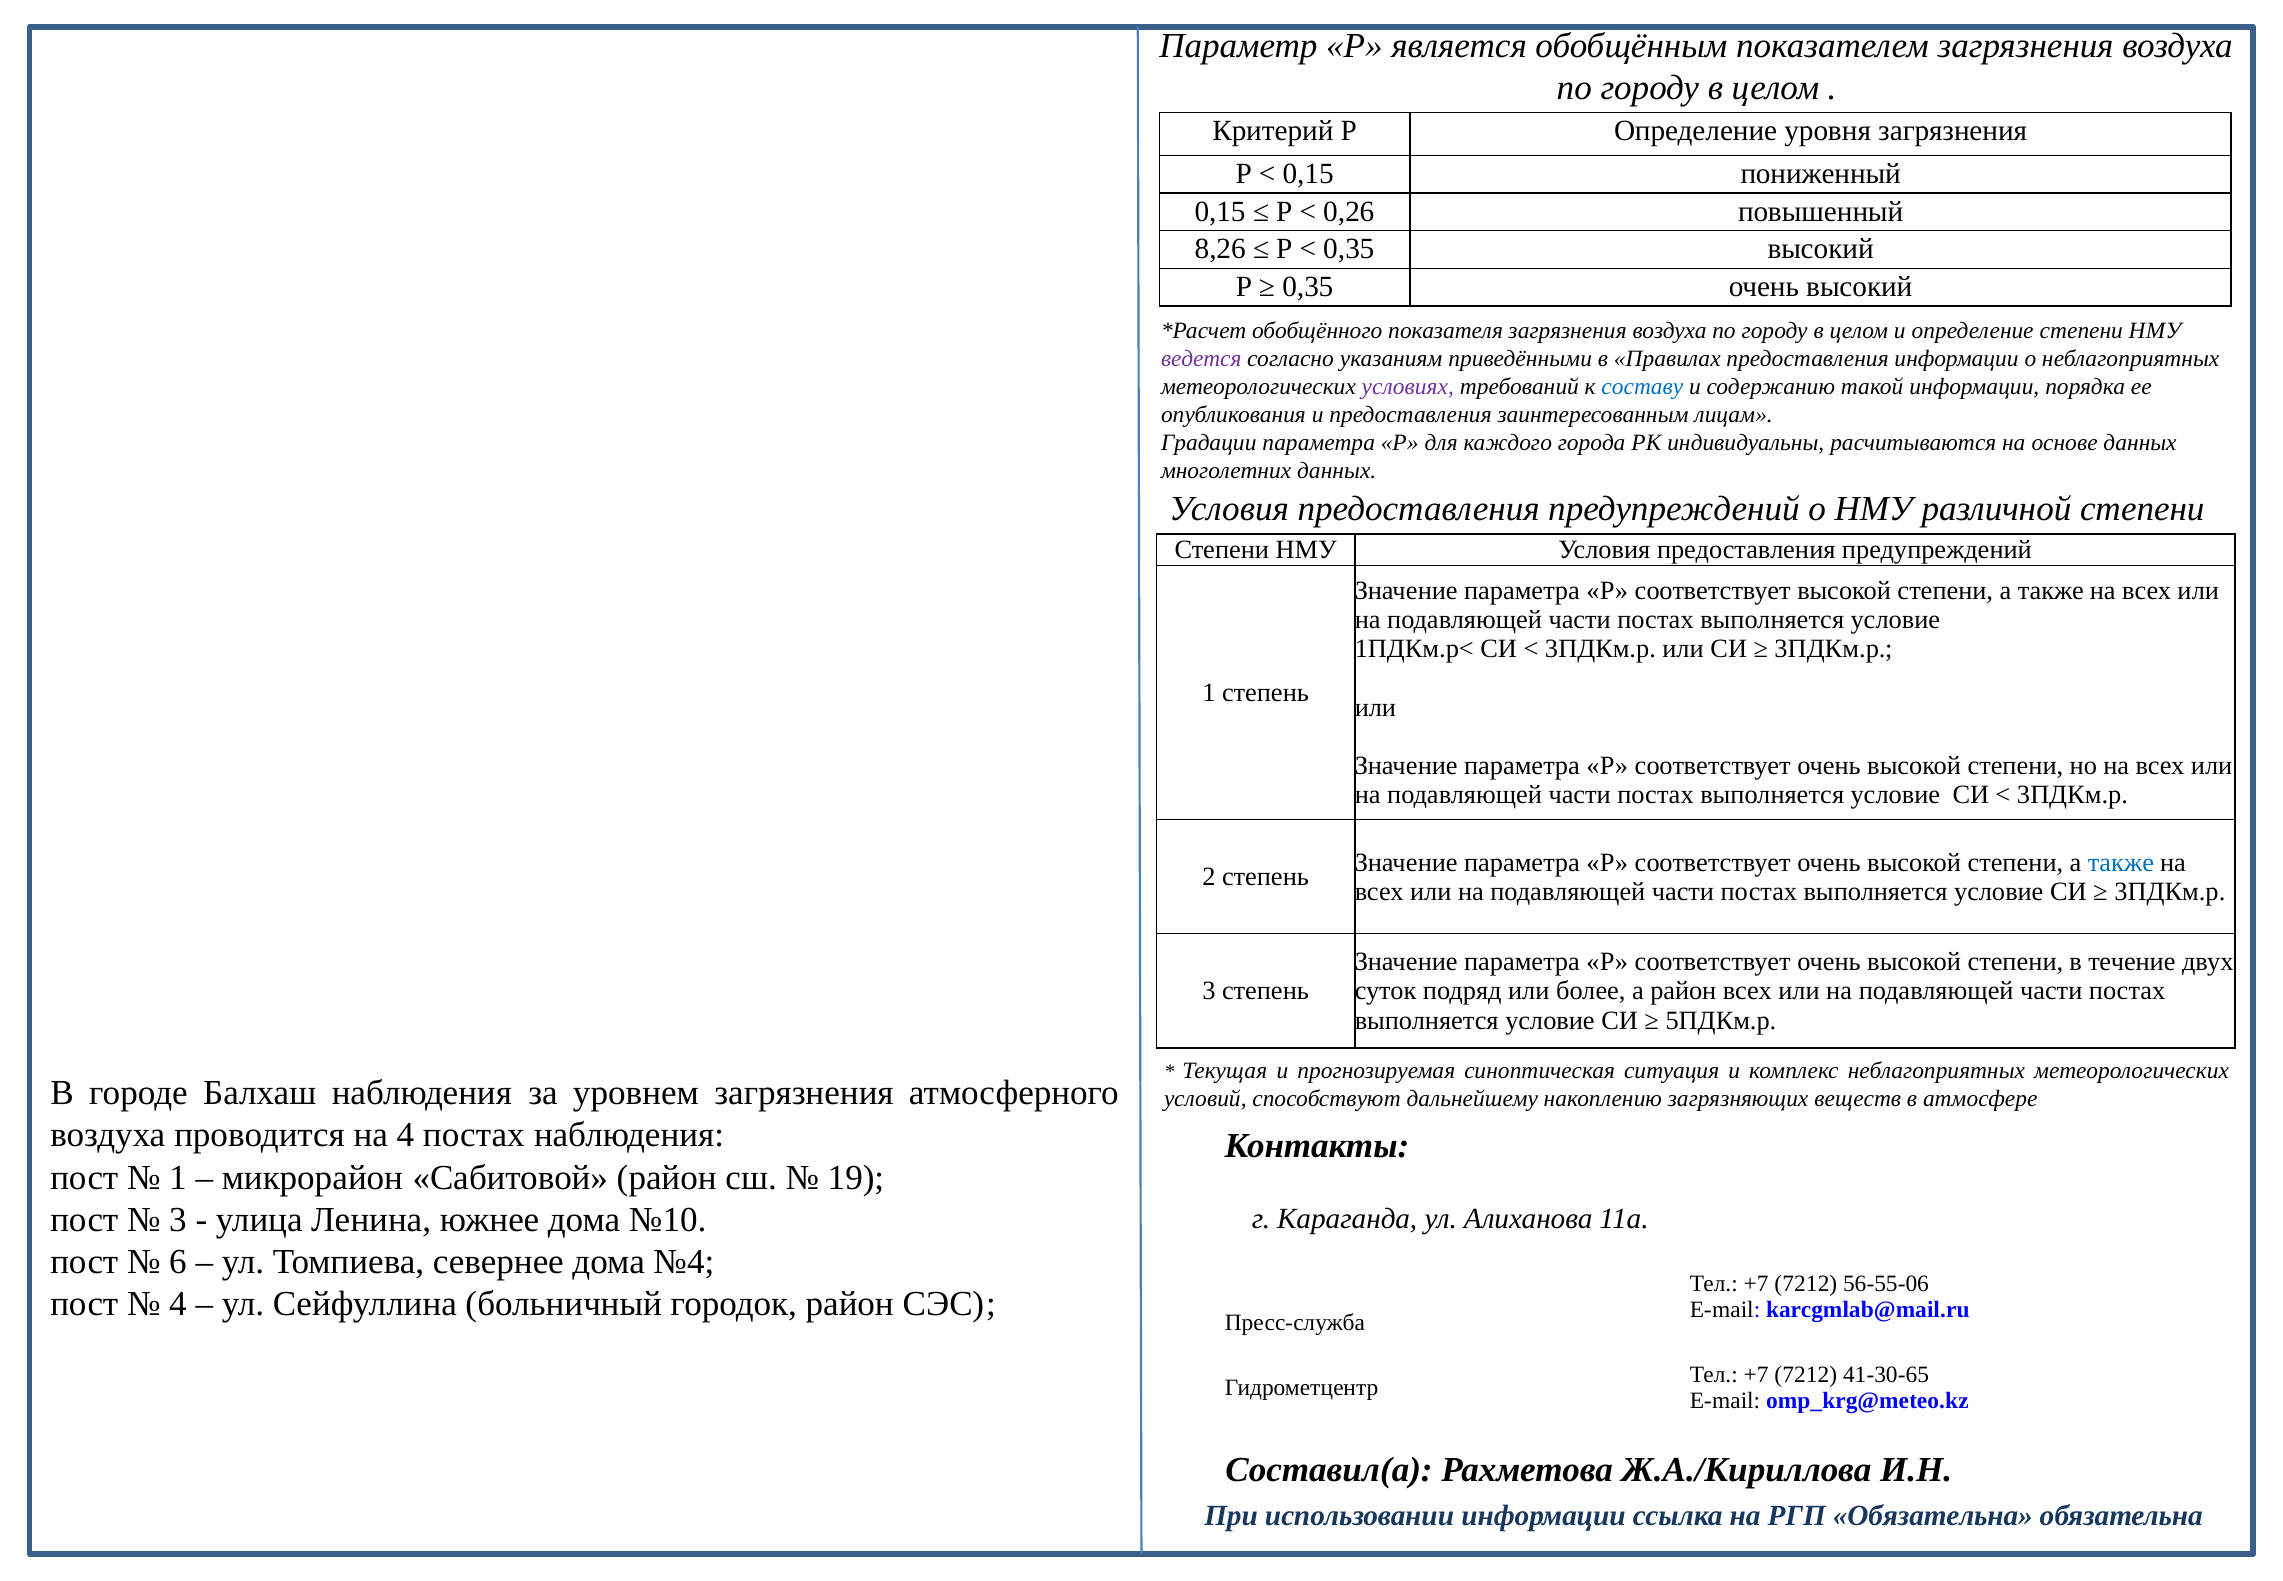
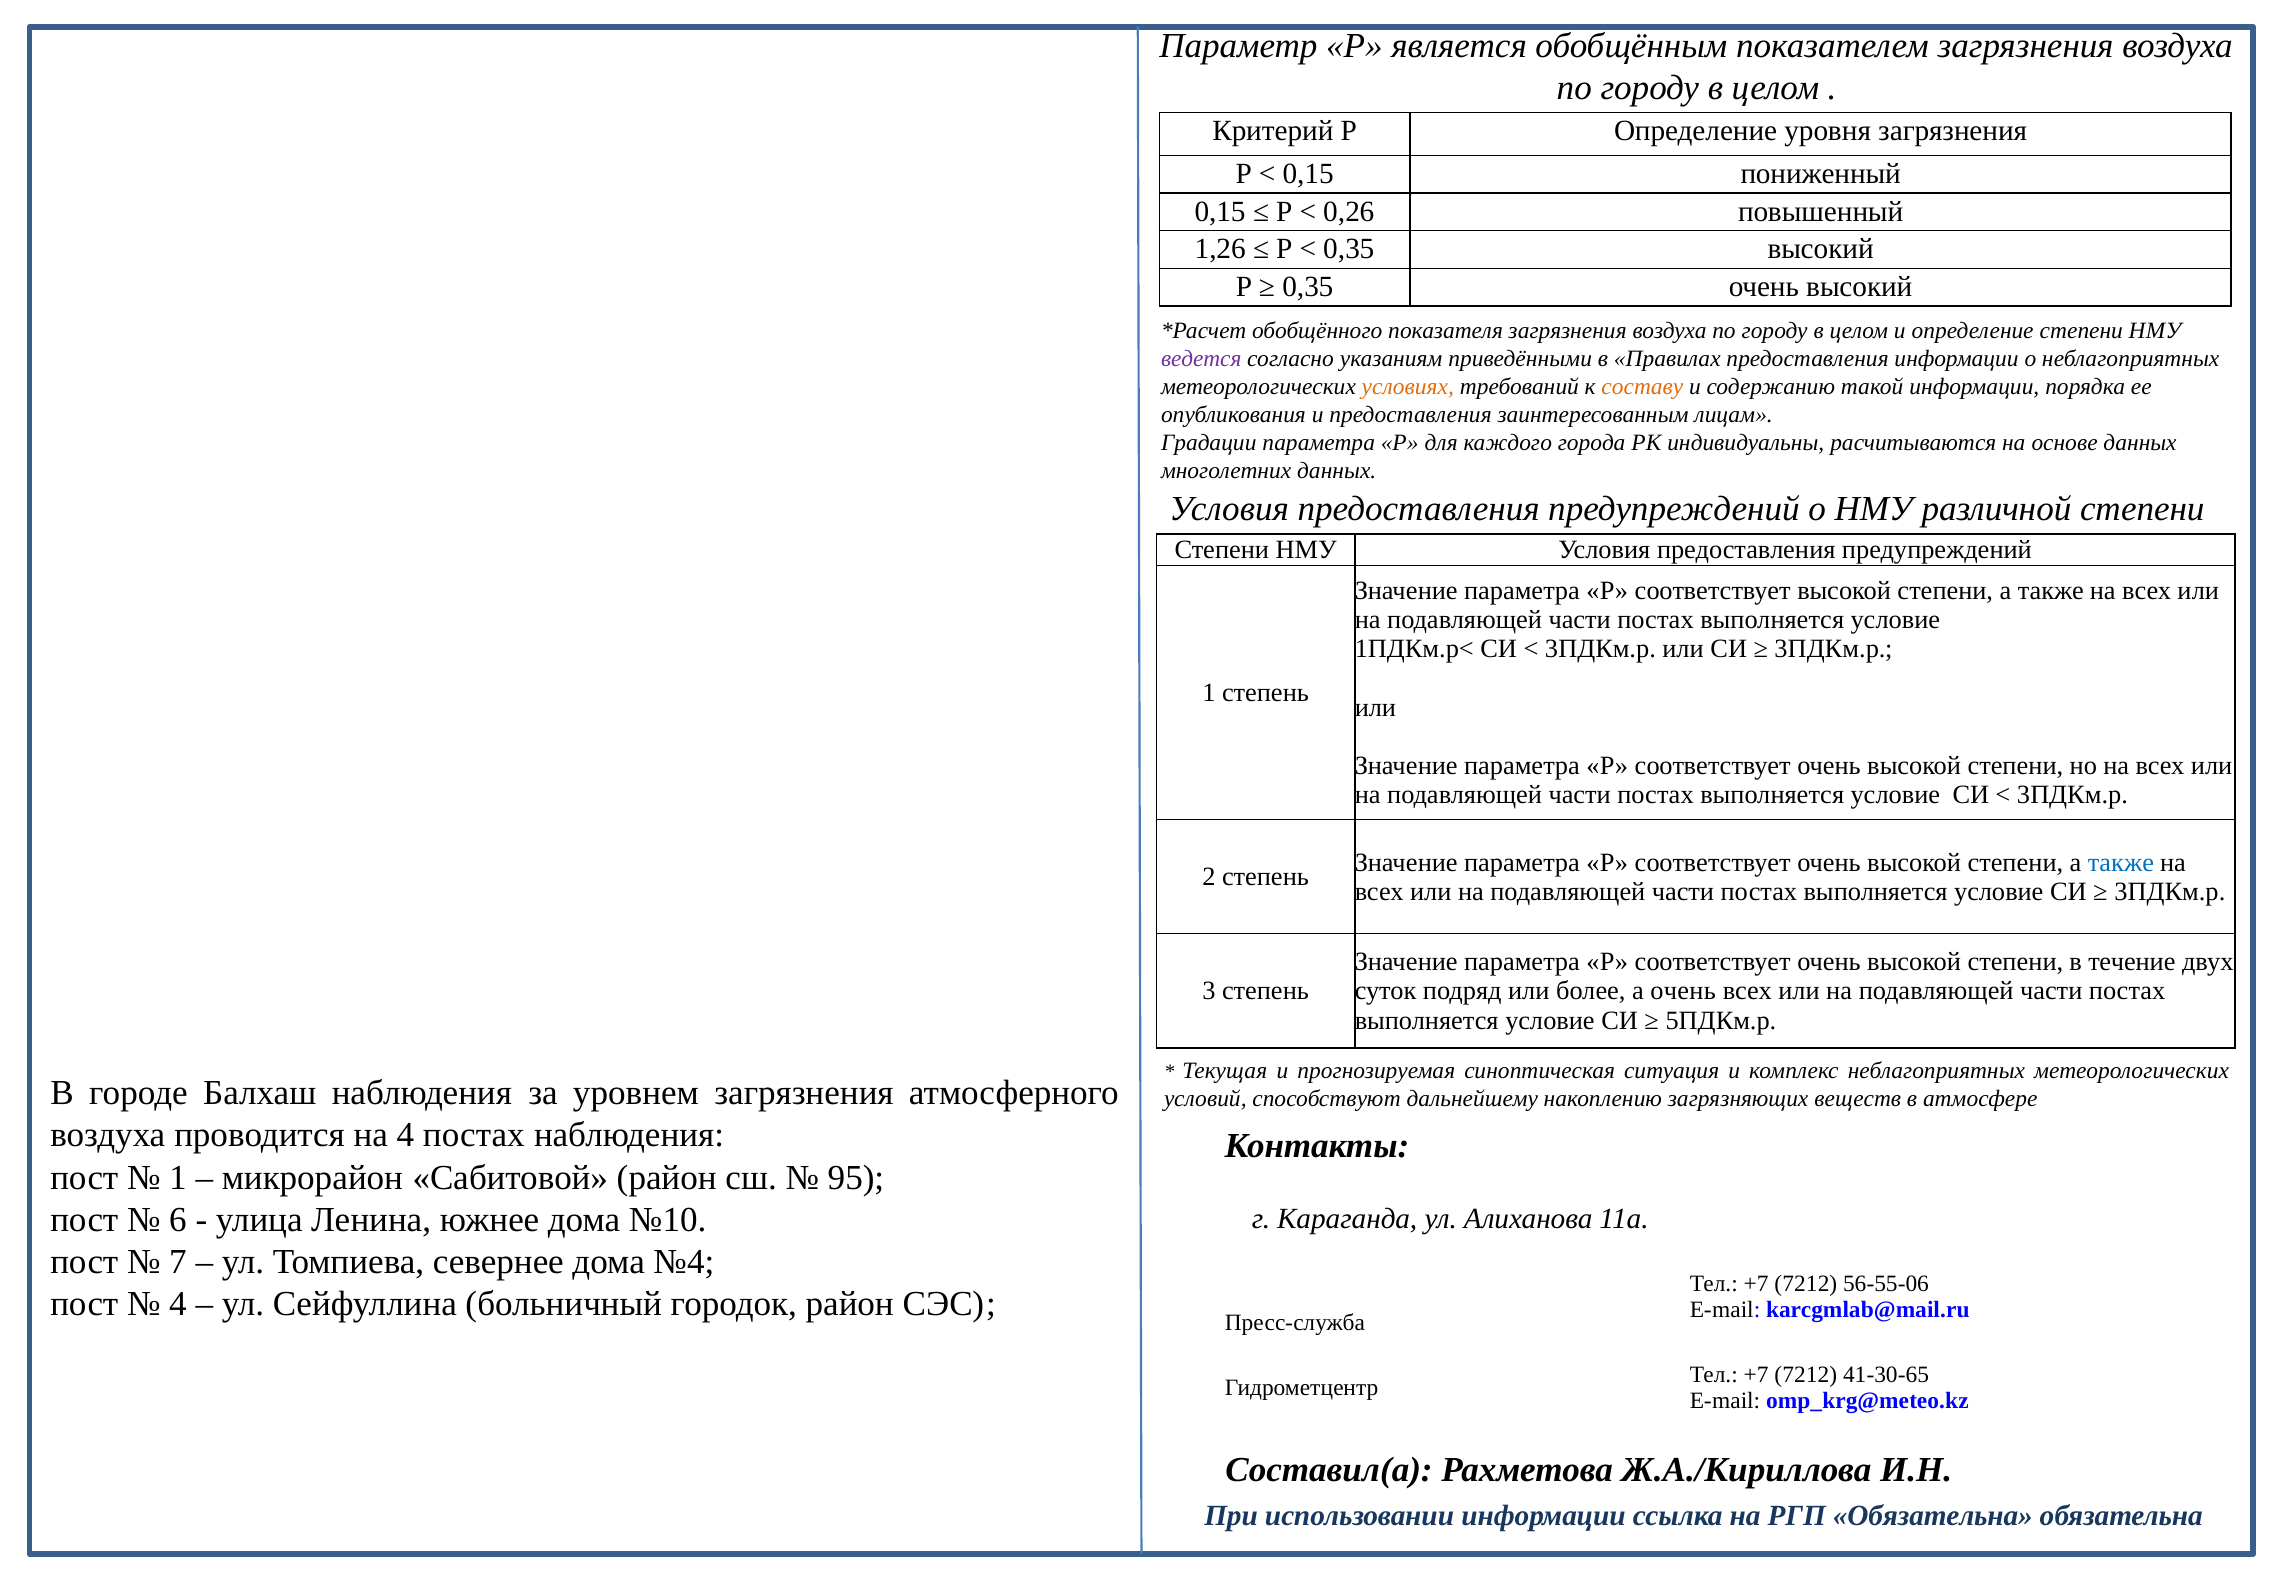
8,26: 8,26 -> 1,26 (1220, 249)
условиях colour: purple -> orange (1408, 387)
составу colour: blue -> orange (1642, 387)
а район: район -> очень (1683, 991)
19: 19 -> 95 (856, 1177)
3: 3 -> 6 (178, 1219)
6: 6 -> 7 (178, 1261)
